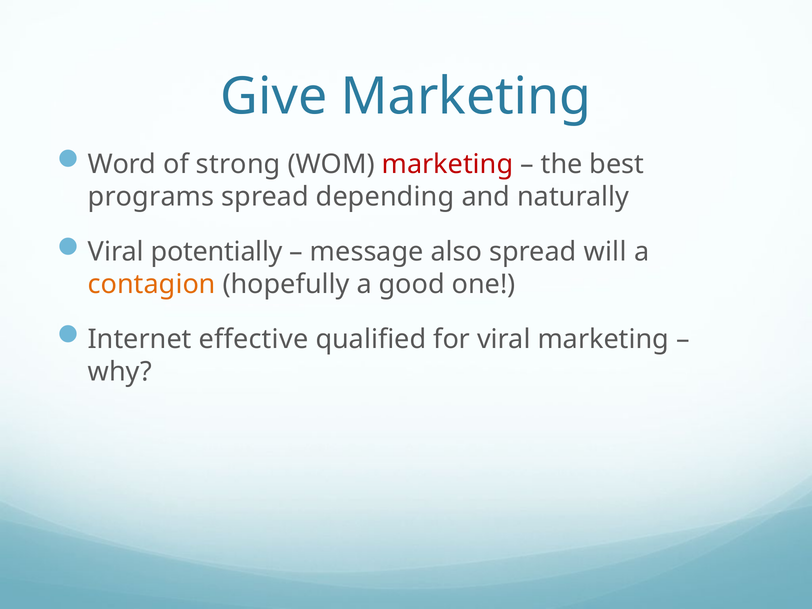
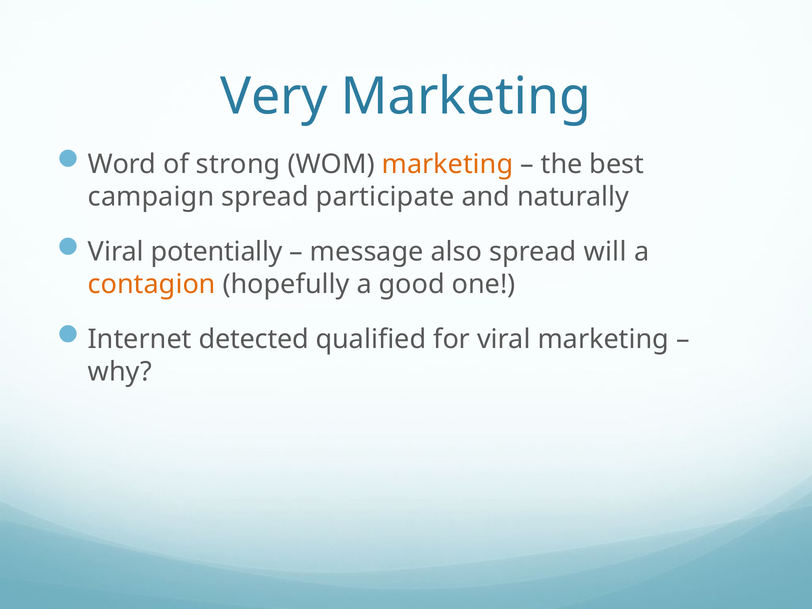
Give: Give -> Very (274, 97)
marketing colour: red -> orange (447, 164)
programs: programs -> campaign (151, 197)
depending: depending -> participate (385, 197)
effective: effective -> detected (254, 339)
